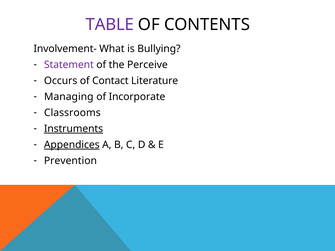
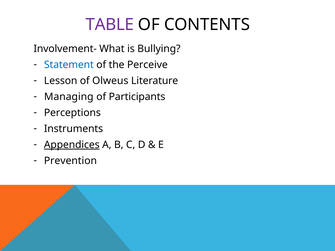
Statement colour: purple -> blue (69, 65)
Occurs: Occurs -> Lesson (61, 81)
Contact: Contact -> Olweus (110, 81)
Incorporate: Incorporate -> Participants (137, 97)
Classrooms: Classrooms -> Perceptions (72, 113)
Instruments underline: present -> none (74, 129)
